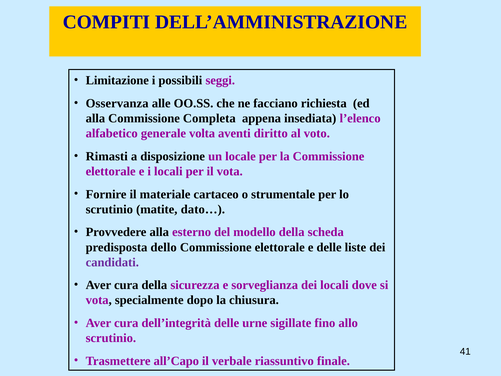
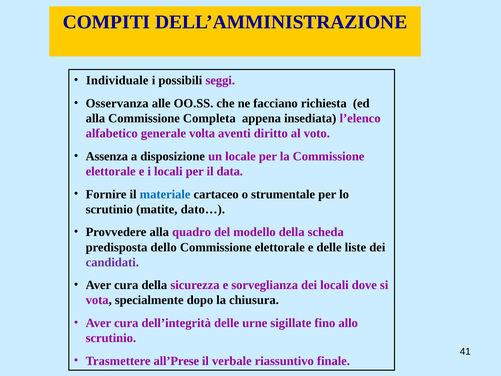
Limitazione: Limitazione -> Individuale (117, 80)
Rimasti: Rimasti -> Assenza (107, 156)
il vota: vota -> data (230, 171)
materiale colour: black -> blue (165, 194)
esterno: esterno -> quadro (192, 232)
all’Capo: all’Capo -> all’Prese (176, 361)
